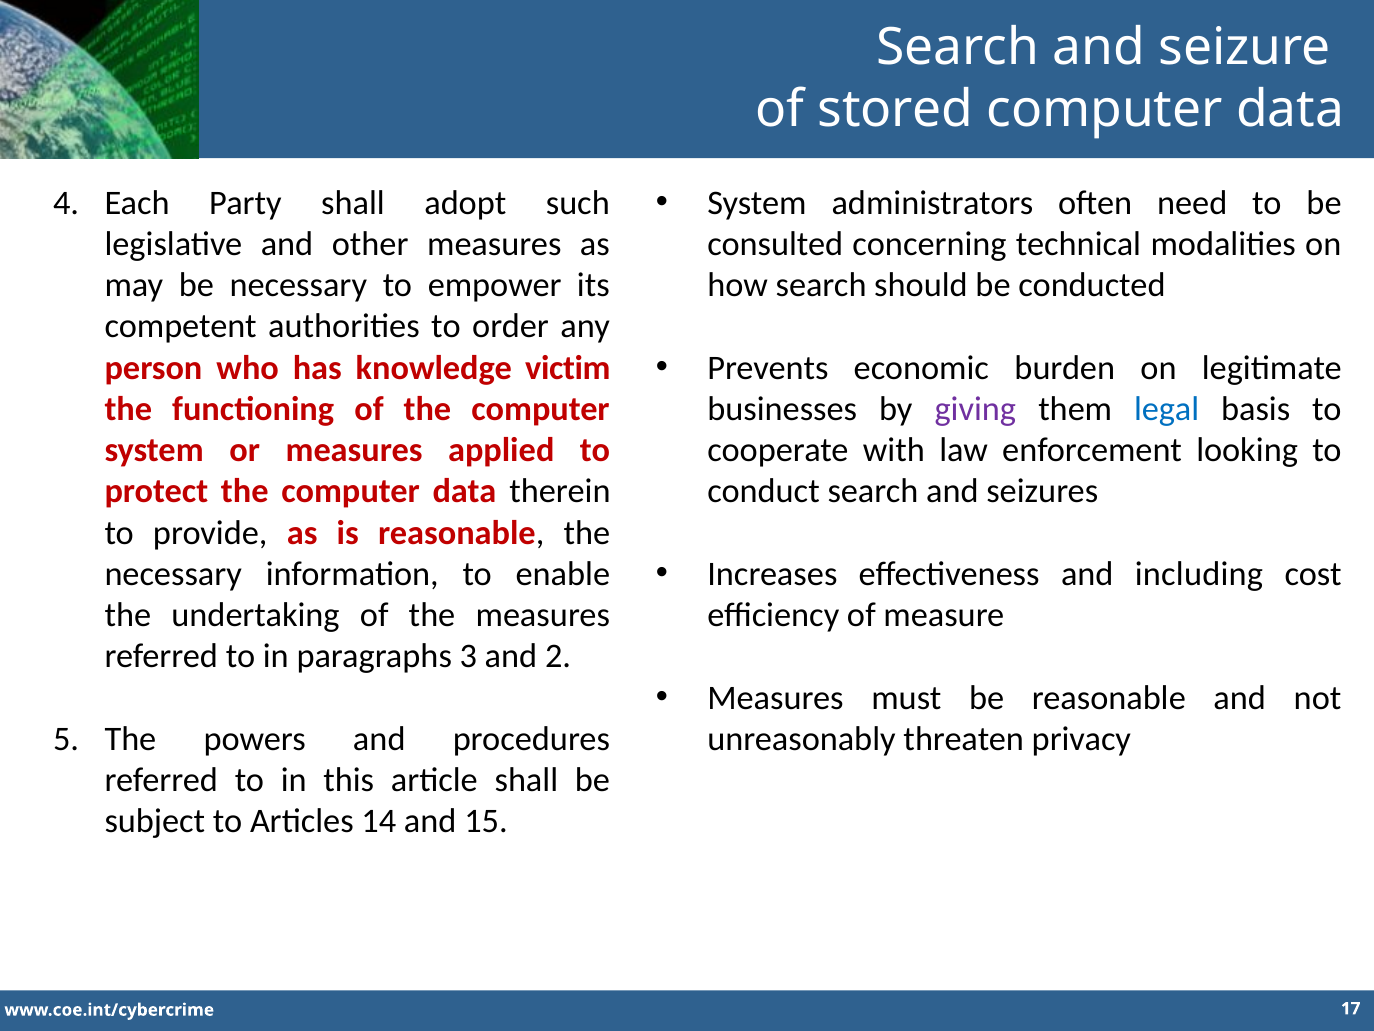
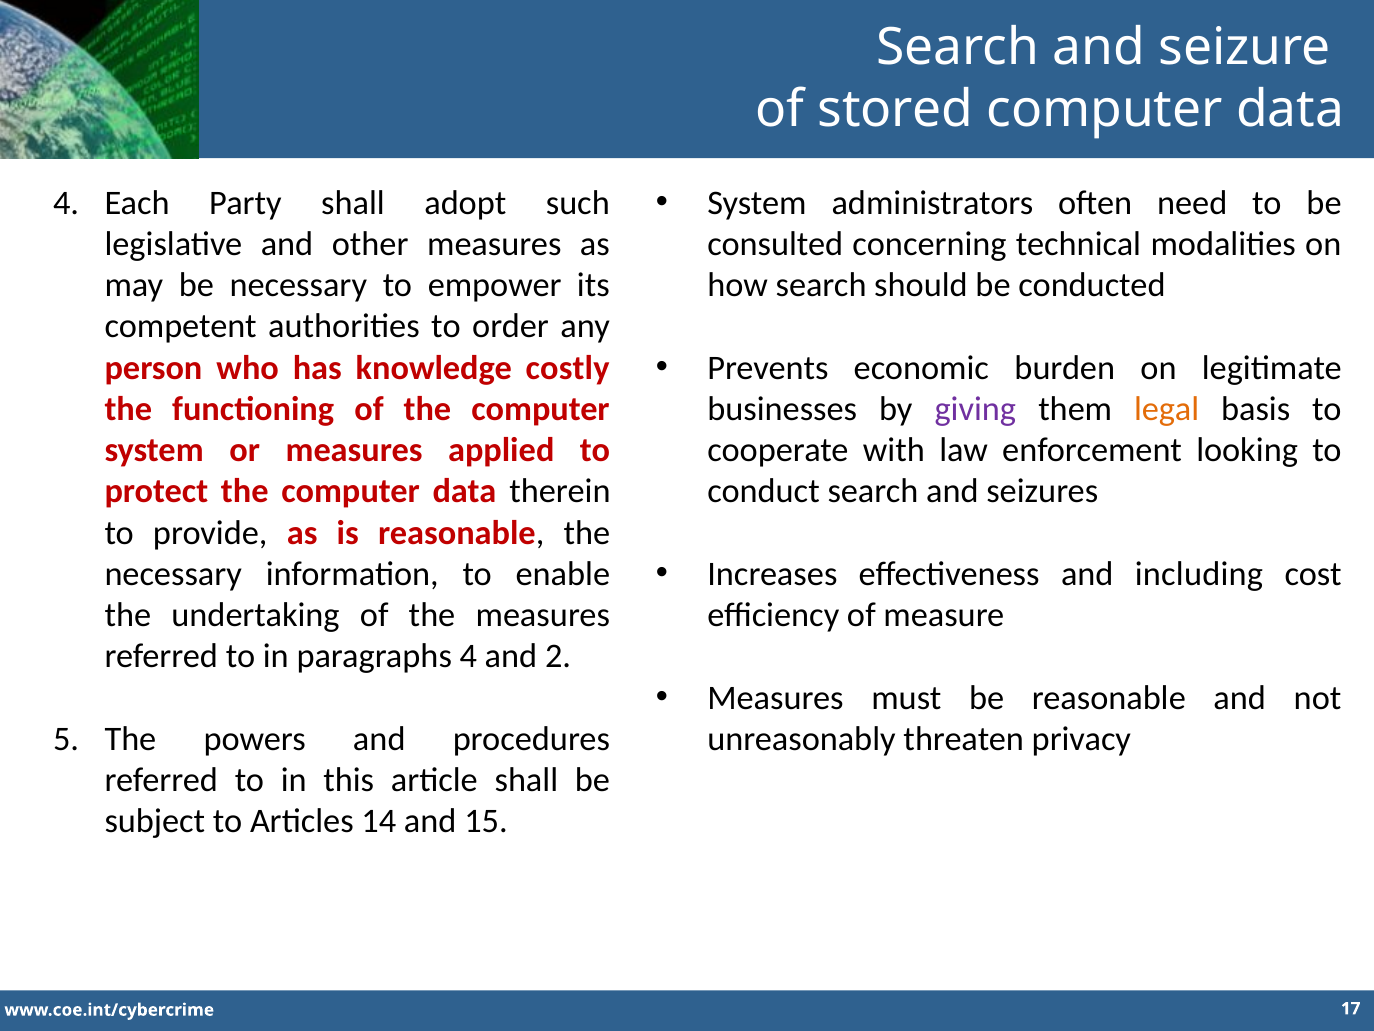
victim: victim -> costly (568, 368)
legal colour: blue -> orange (1167, 409)
paragraphs 3: 3 -> 4 (468, 656)
